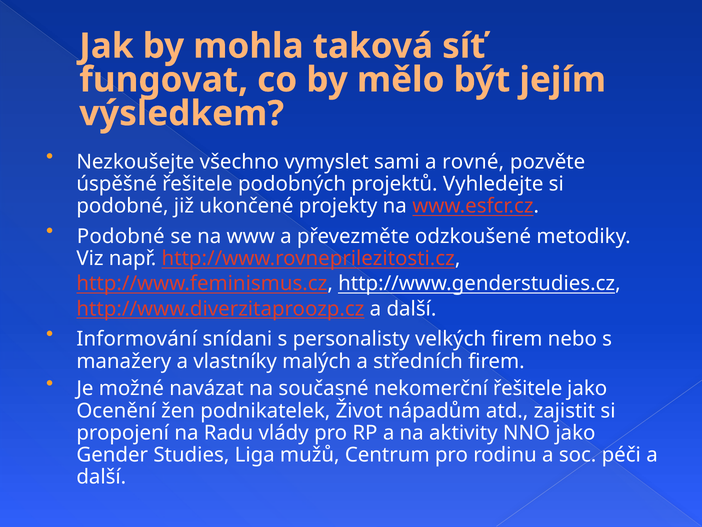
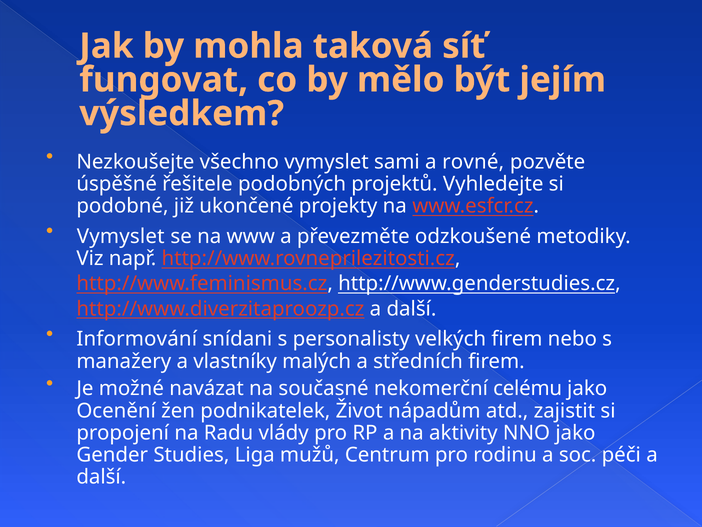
Podobné: Podobné -> Vymyslet (121, 236)
nekomerční řešitele: řešitele -> celému (528, 388)
